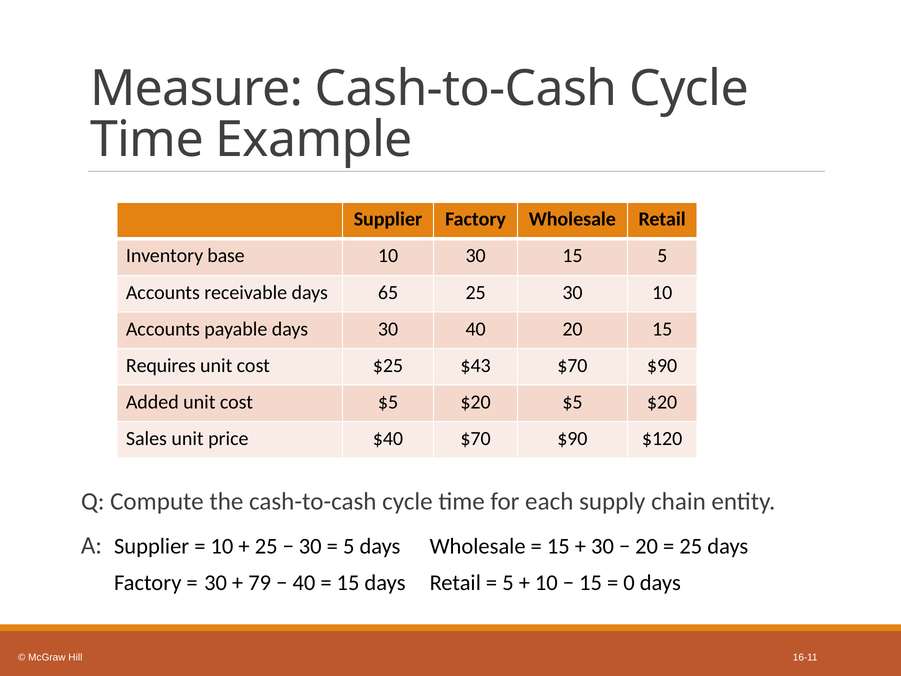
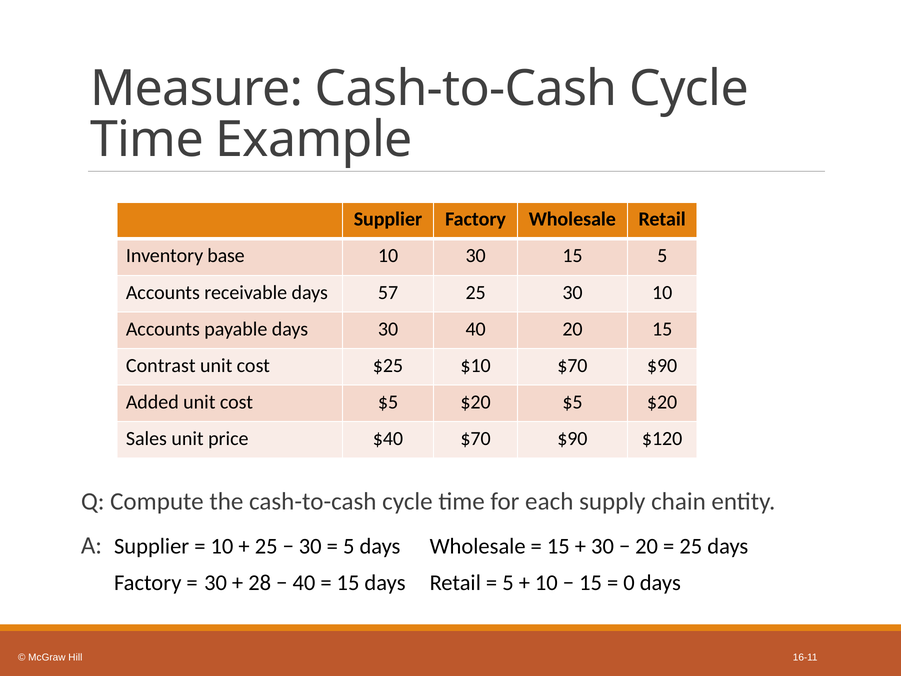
65: 65 -> 57 (388, 292)
Requires: Requires -> Contrast (161, 365)
$43: $43 -> $10 (476, 365)
79: 79 -> 28 (260, 583)
